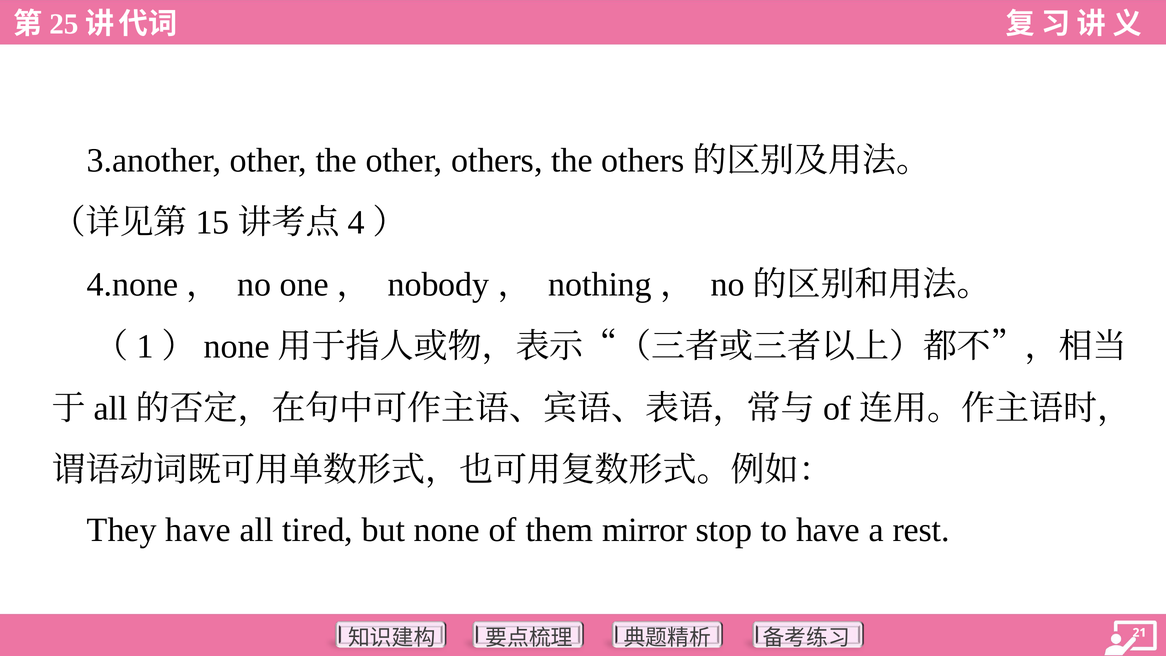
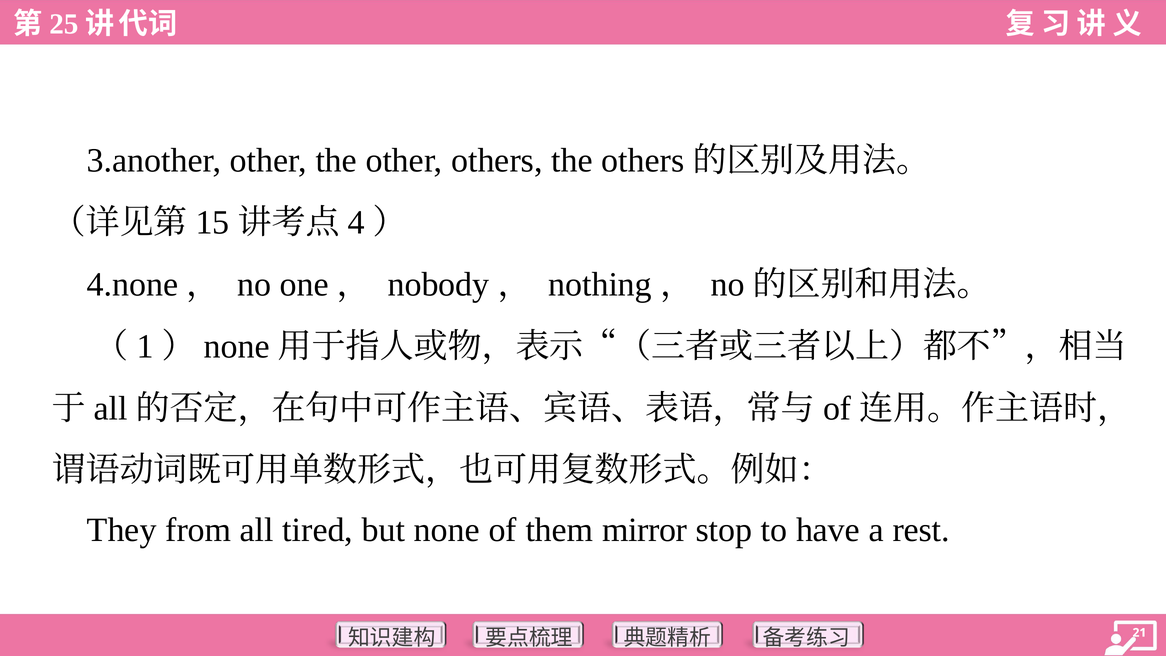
They have: have -> from (198, 530)
